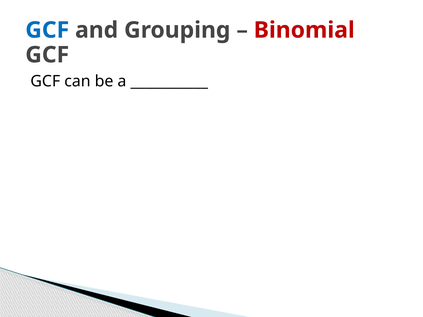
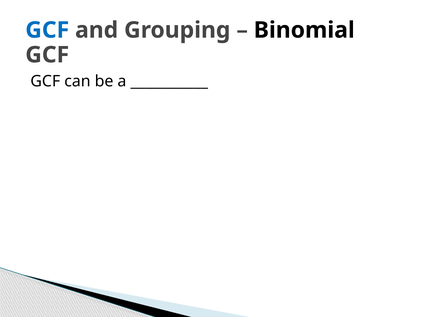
Binomial colour: red -> black (304, 30)
